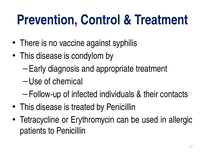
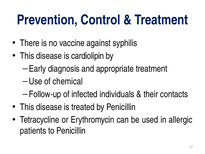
condylom: condylom -> cardiolipin (88, 56)
